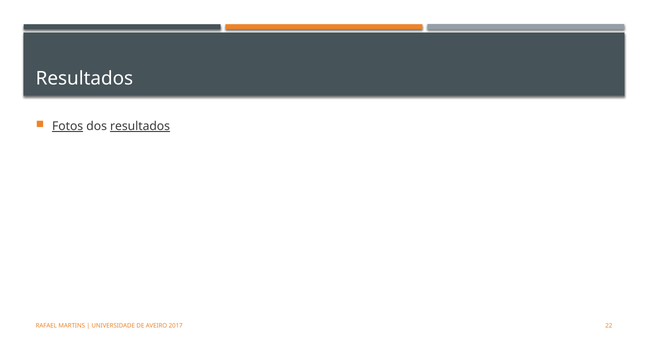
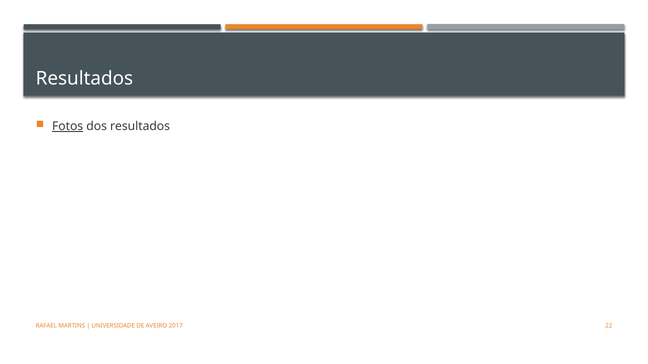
resultados underline: present -> none (140, 126)
